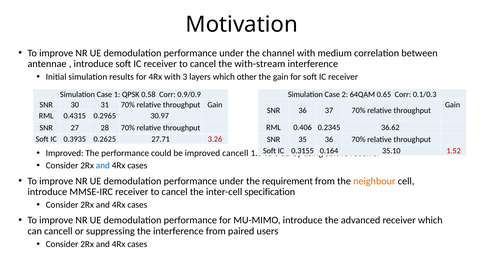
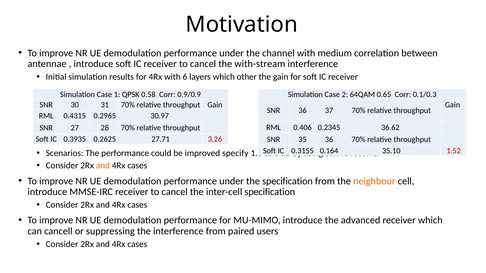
with 3: 3 -> 6 (185, 77)
Improved: Improved -> Scenarios (65, 153)
improved cancell: cancell -> specify (235, 153)
and colour: blue -> orange (103, 166)
the requirement: requirement -> specification (287, 181)
